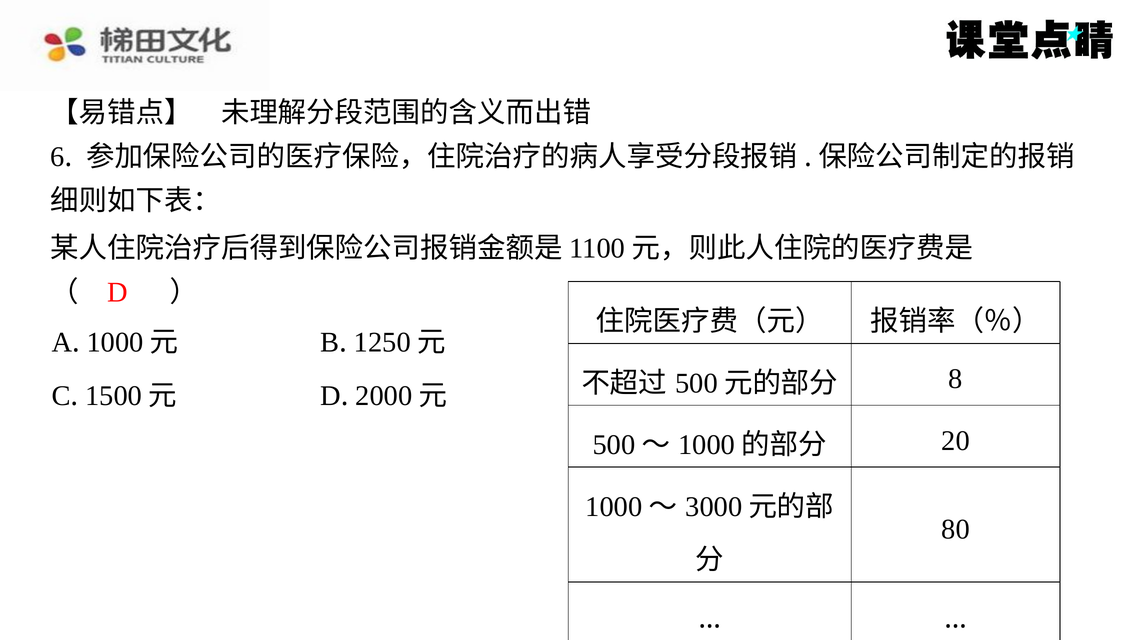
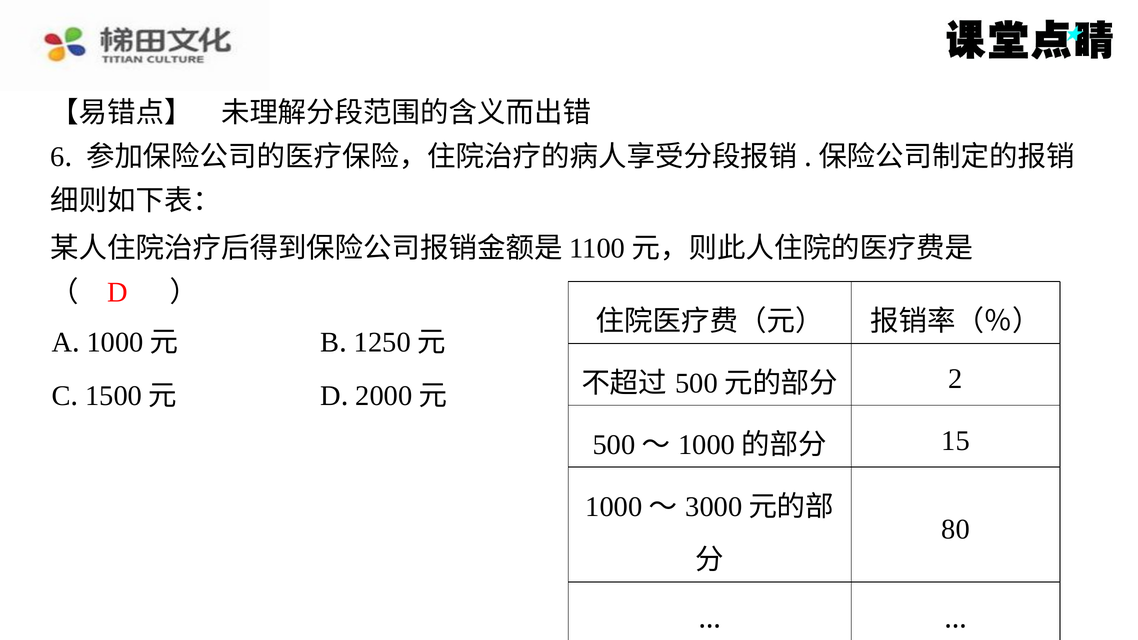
8: 8 -> 2 (956, 379)
20: 20 -> 15 (956, 441)
